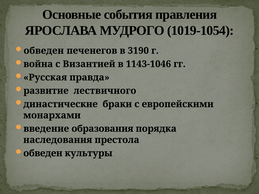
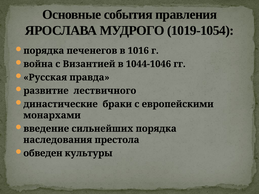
обведен: обведен -> порядка (44, 51)
3190: 3190 -> 1016 (138, 51)
1143-1046: 1143-1046 -> 1044-1046 (148, 64)
образования: образования -> сильнейших (102, 129)
